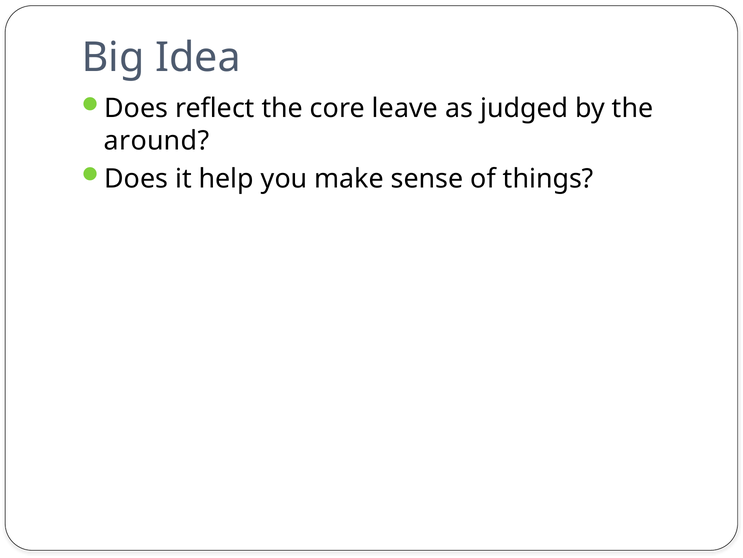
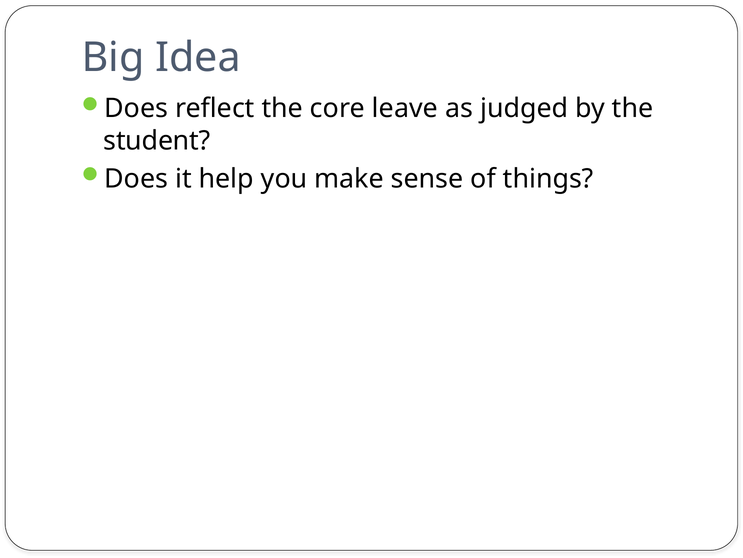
around: around -> student (157, 140)
